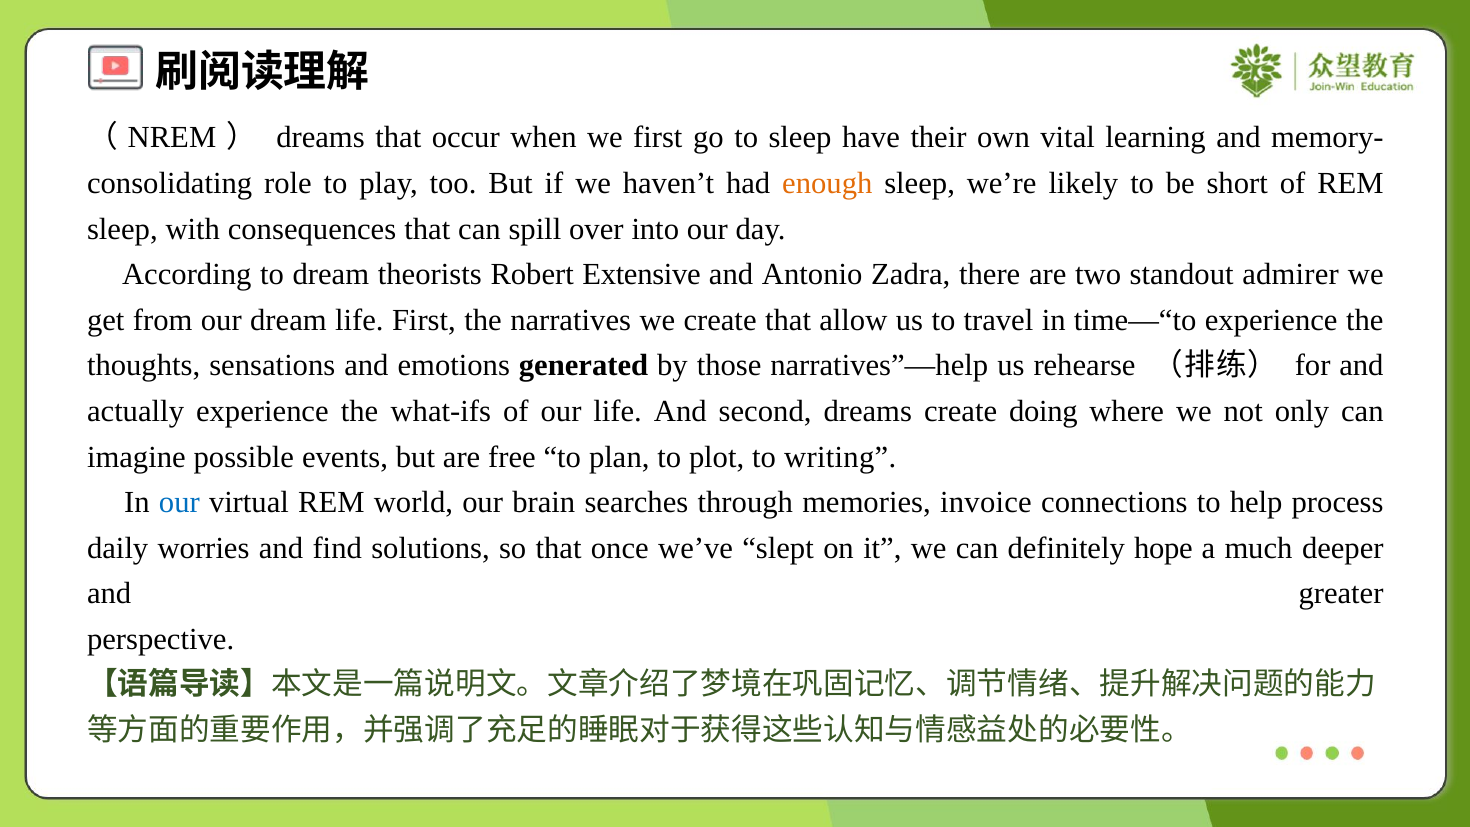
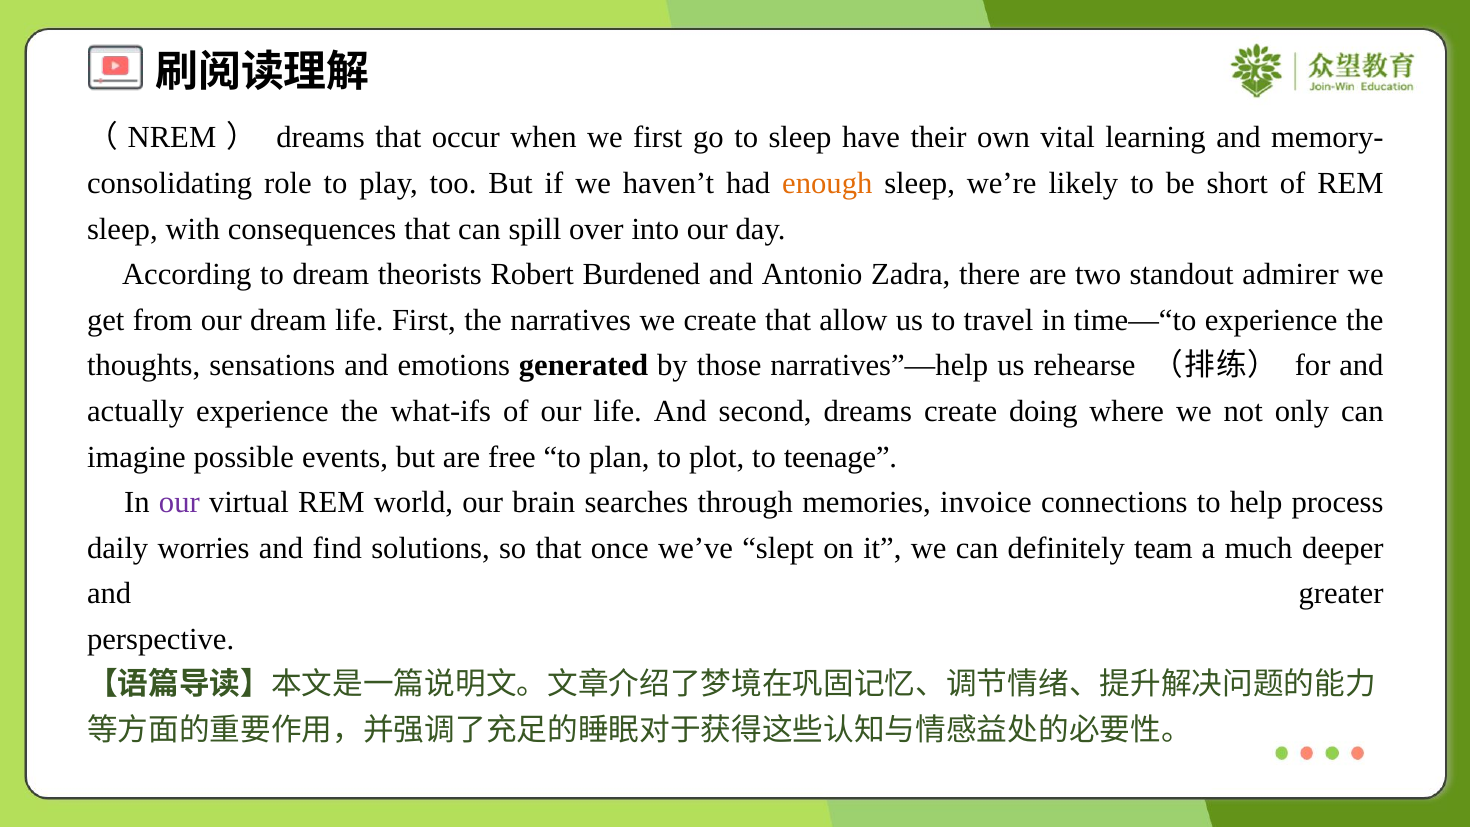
Extensive: Extensive -> Burdened (641, 275)
writing: writing -> teenage (840, 457)
our colour: blue -> purple (179, 502)
hope: hope -> team (1163, 548)
